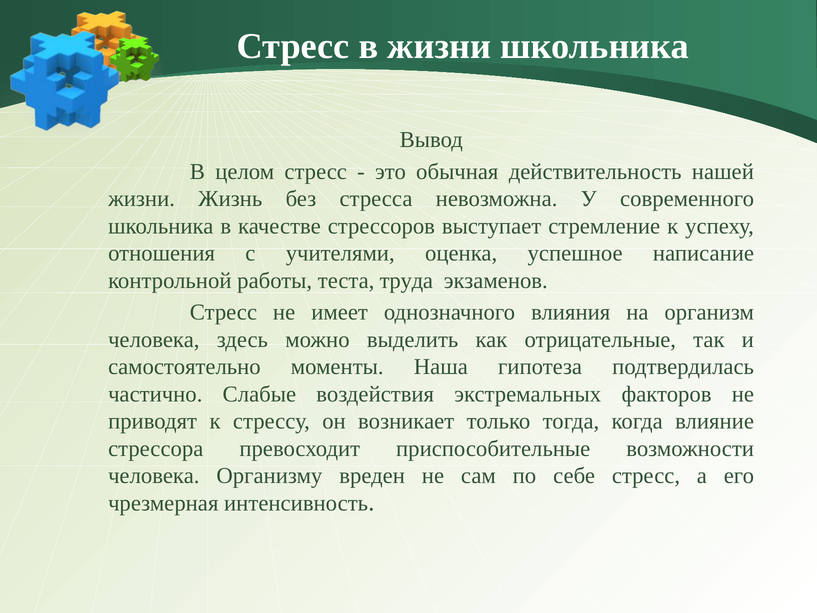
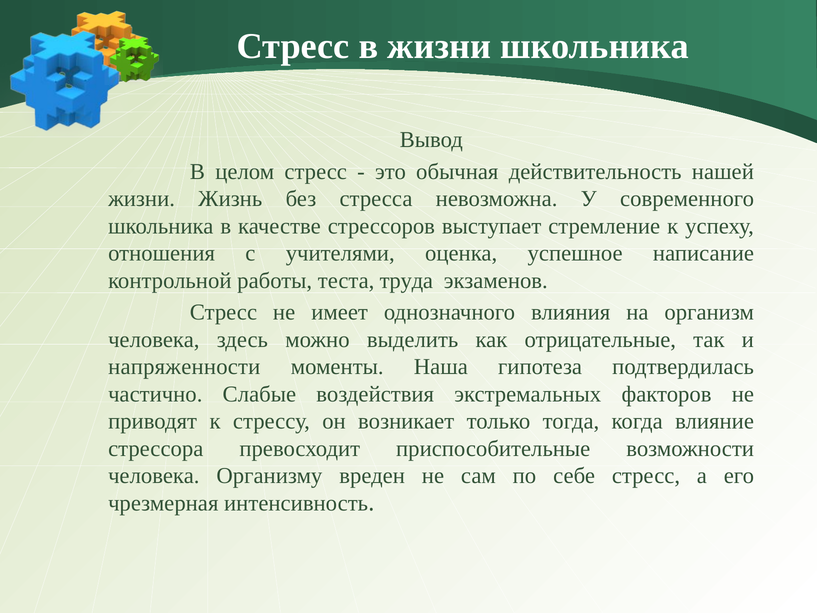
самостоятельно: самостоятельно -> напряженности (184, 367)
